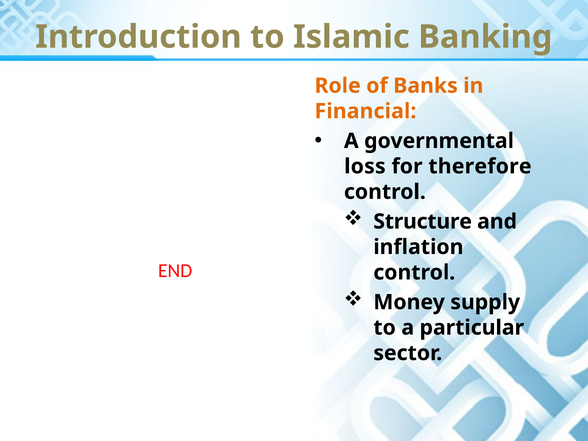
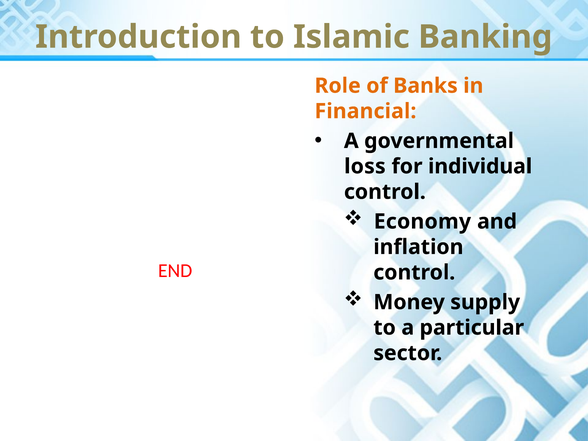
therefore: therefore -> individual (480, 166)
Structure: Structure -> Economy (422, 222)
